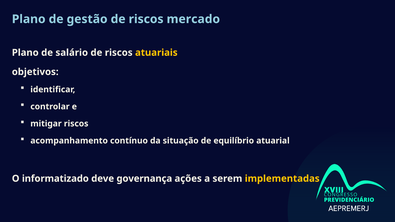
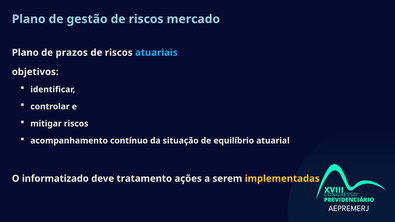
salário: salário -> prazos (72, 53)
atuariais colour: yellow -> light blue (156, 53)
governança: governança -> tratamento (144, 179)
